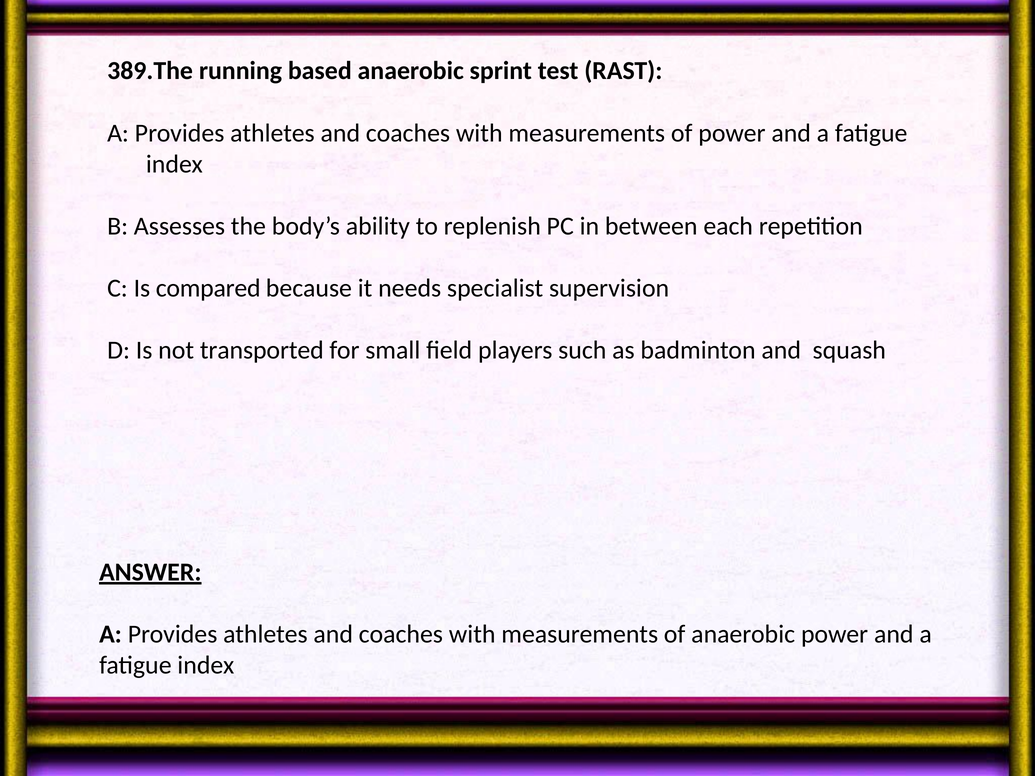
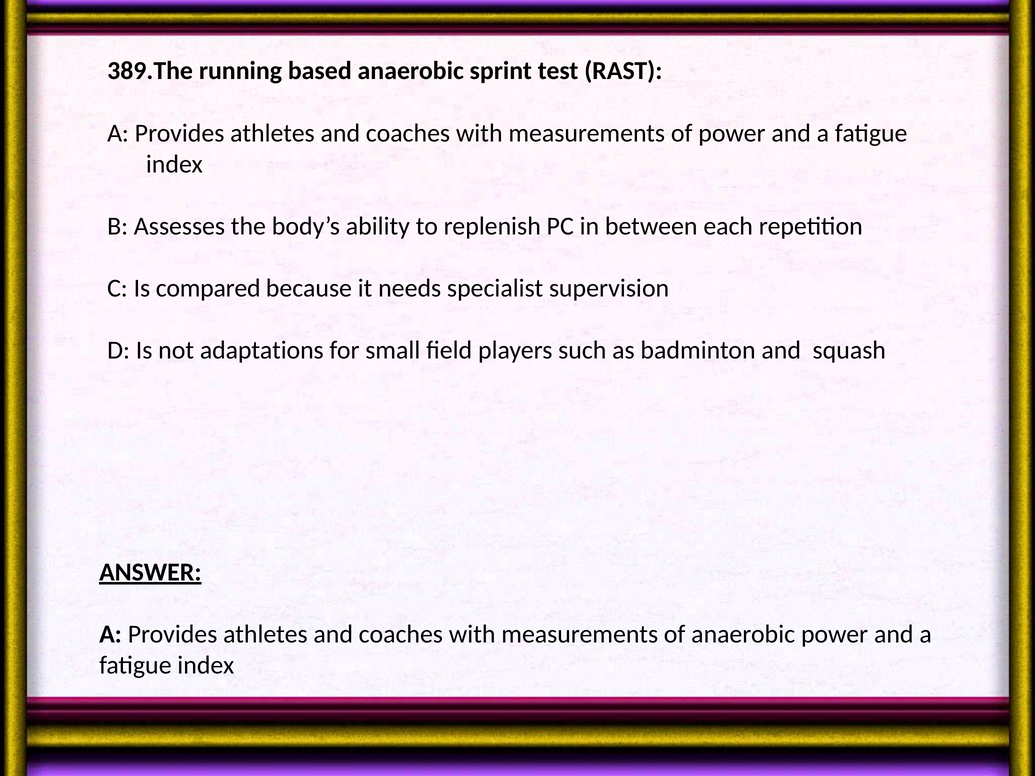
transported: transported -> adaptations (262, 350)
